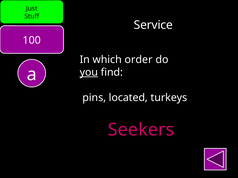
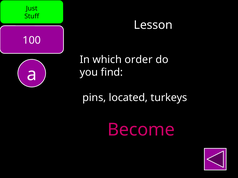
Service: Service -> Lesson (153, 25)
you underline: present -> none (89, 73)
Seekers: Seekers -> Become (141, 130)
